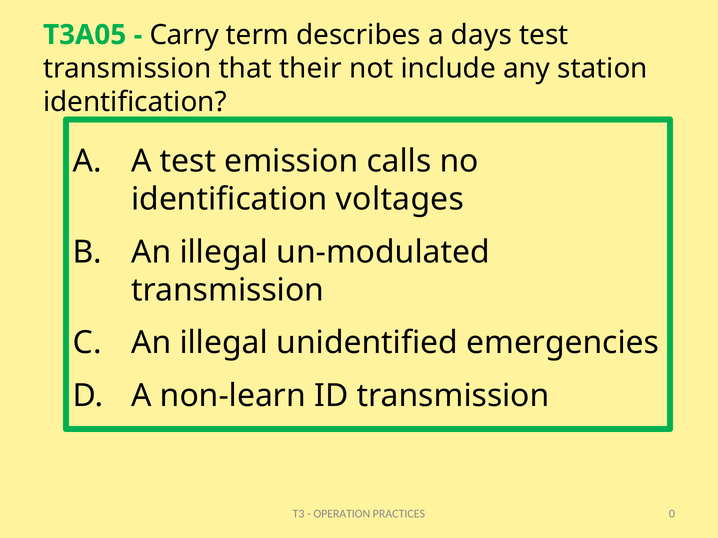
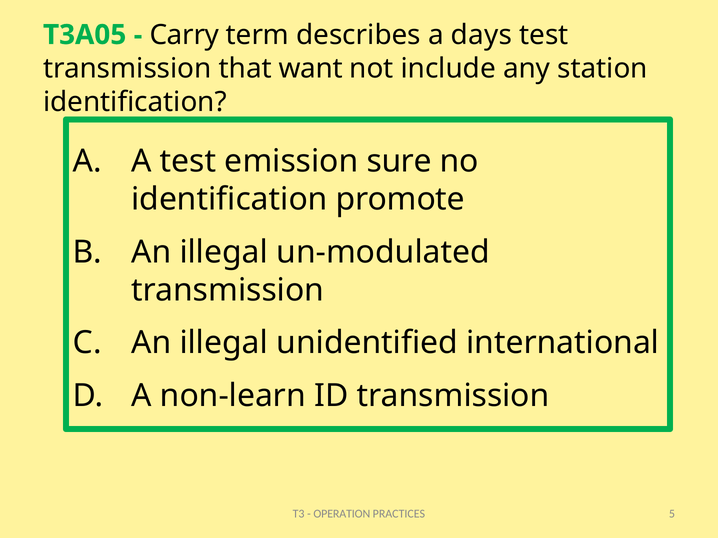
their: their -> want (311, 68)
calls: calls -> sure (399, 161)
voltages: voltages -> promote (400, 200)
emergencies: emergencies -> international (563, 343)
0: 0 -> 5 (672, 514)
